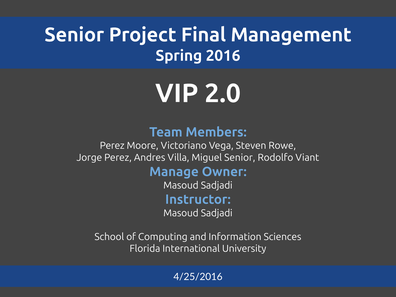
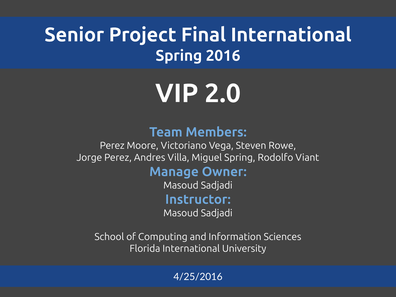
Final Management: Management -> International (291, 35)
Miguel Senior: Senior -> Spring (240, 158)
